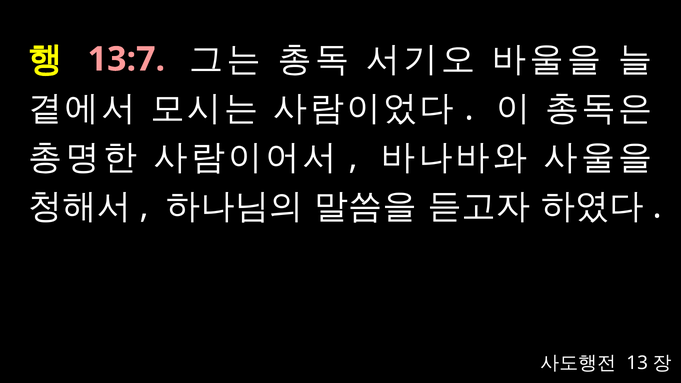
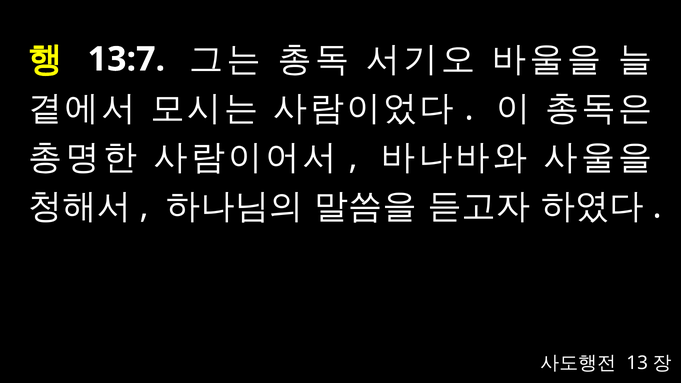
13:7 colour: pink -> white (126, 59)
